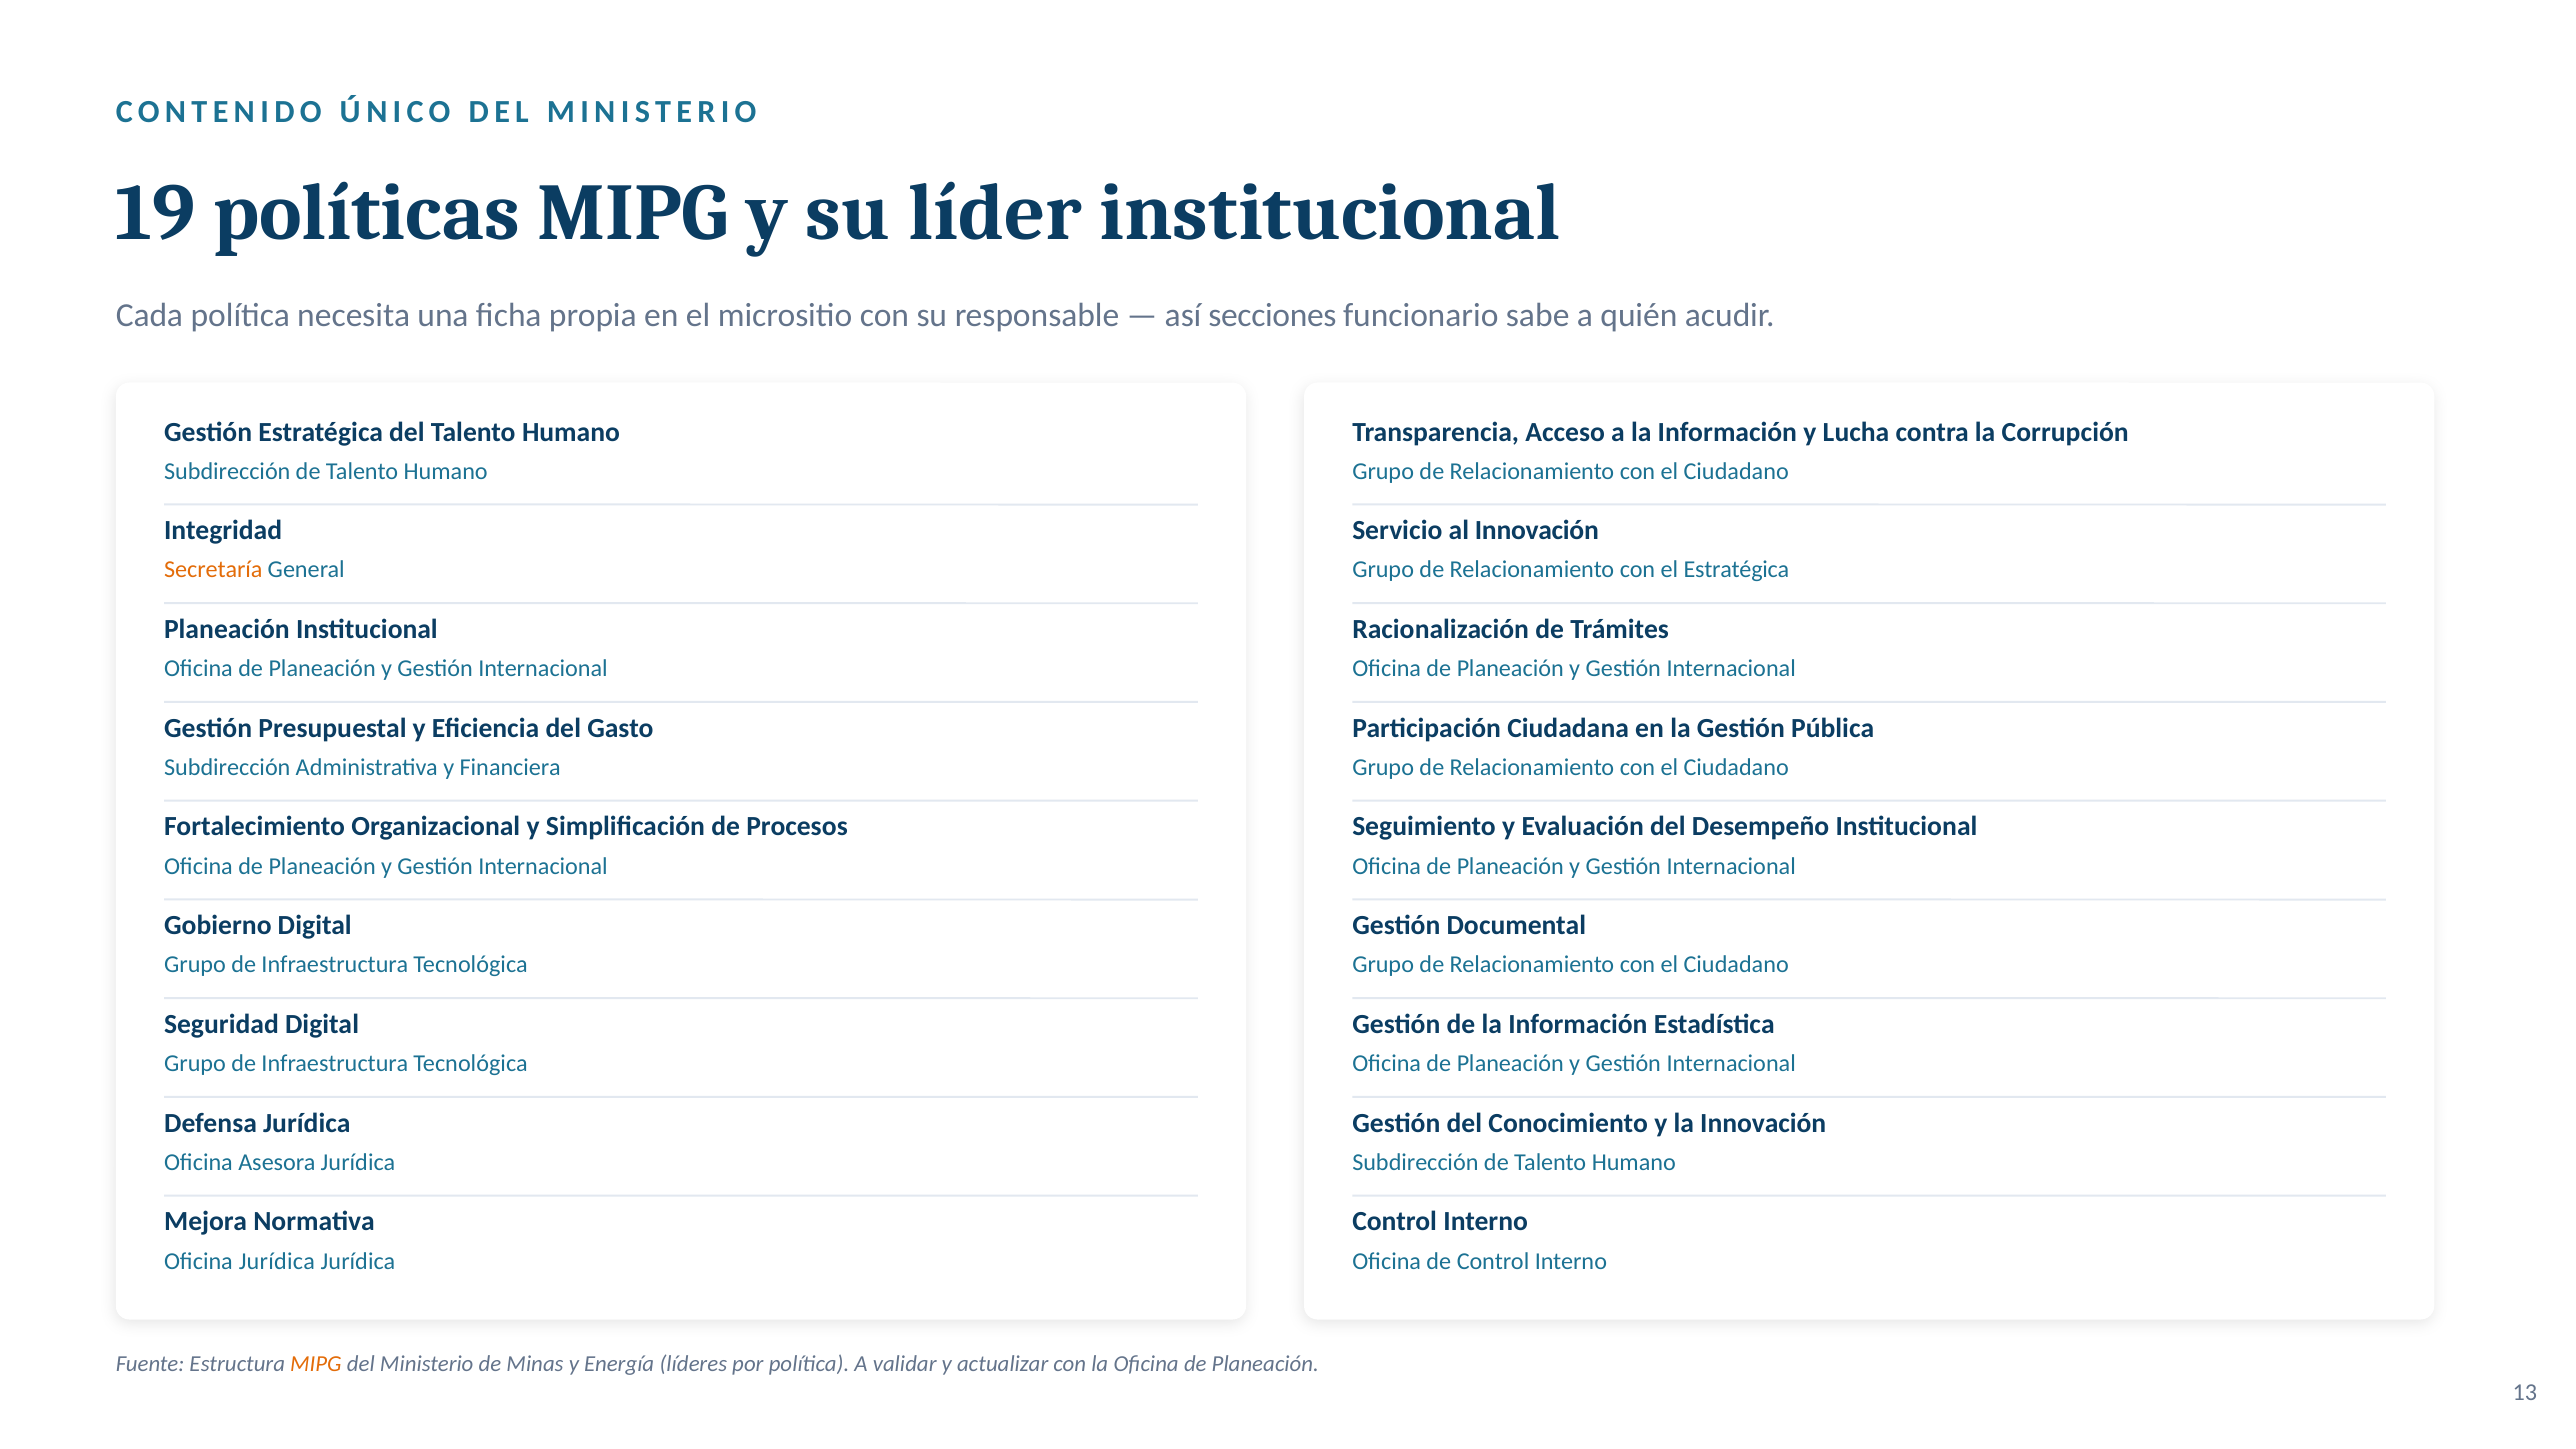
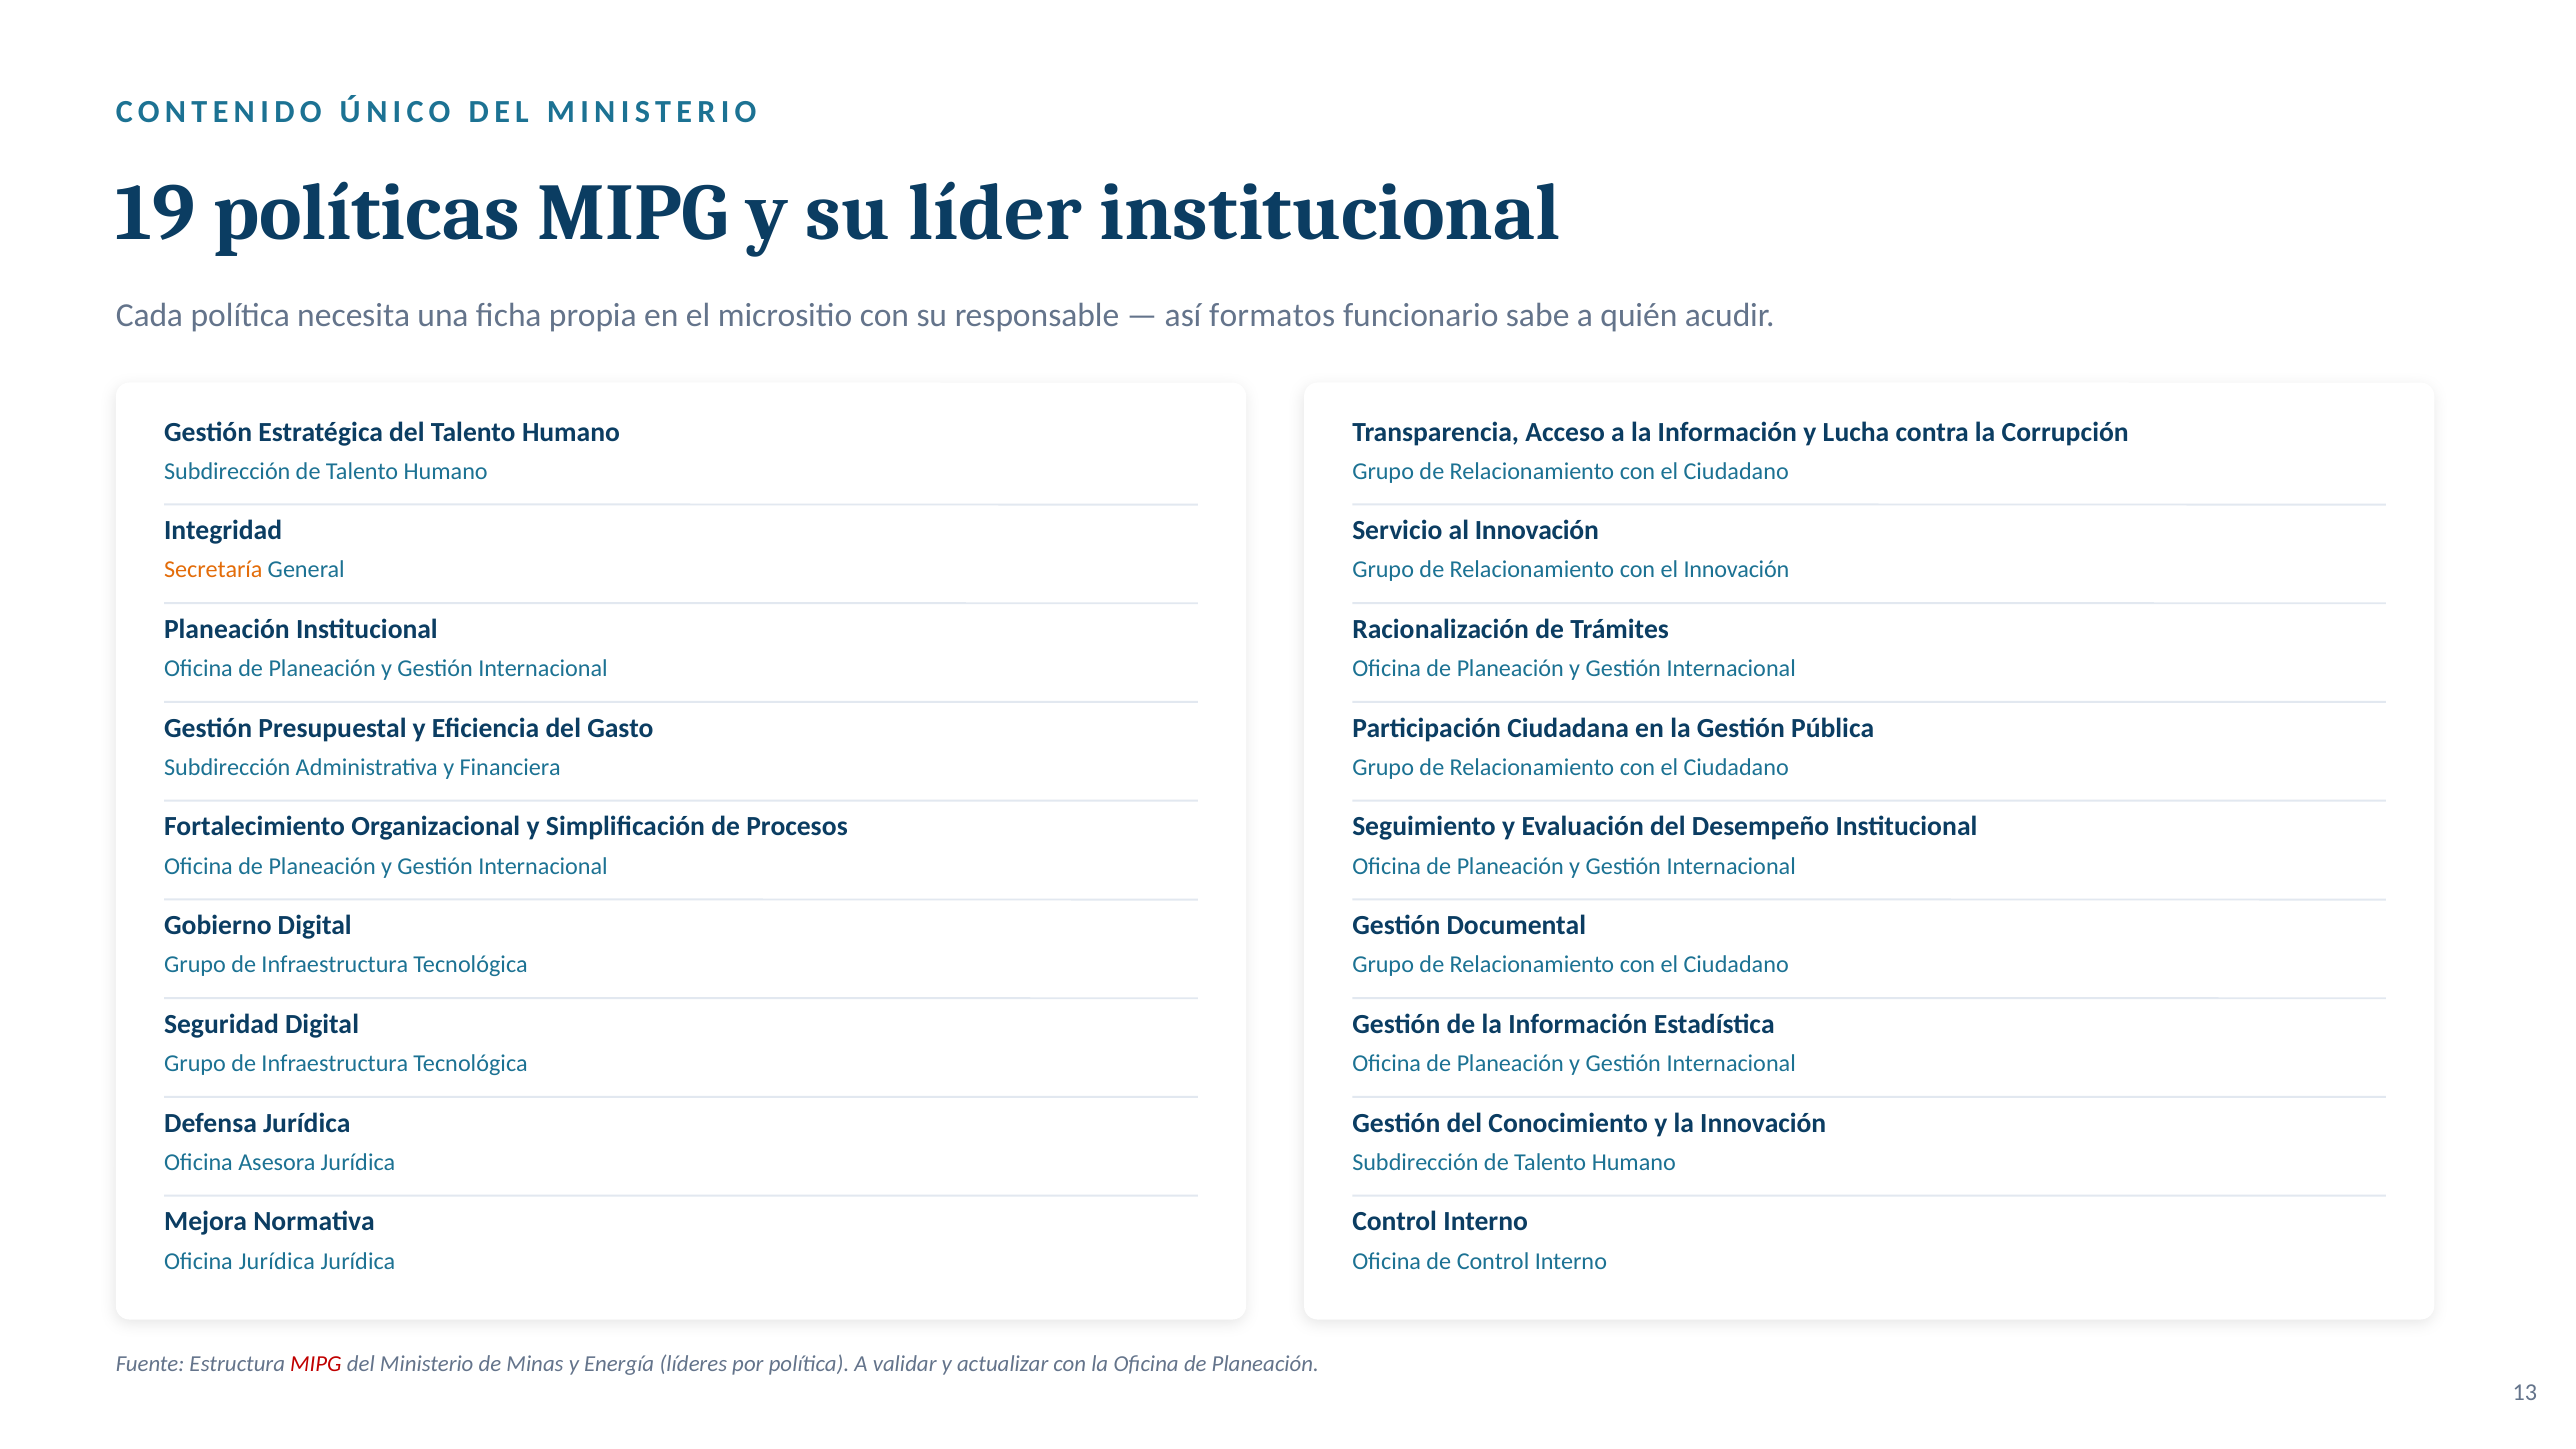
secciones: secciones -> formatos (1272, 315)
el Estratégica: Estratégica -> Innovación (1736, 570)
MIPG colour: orange -> red (316, 1364)
